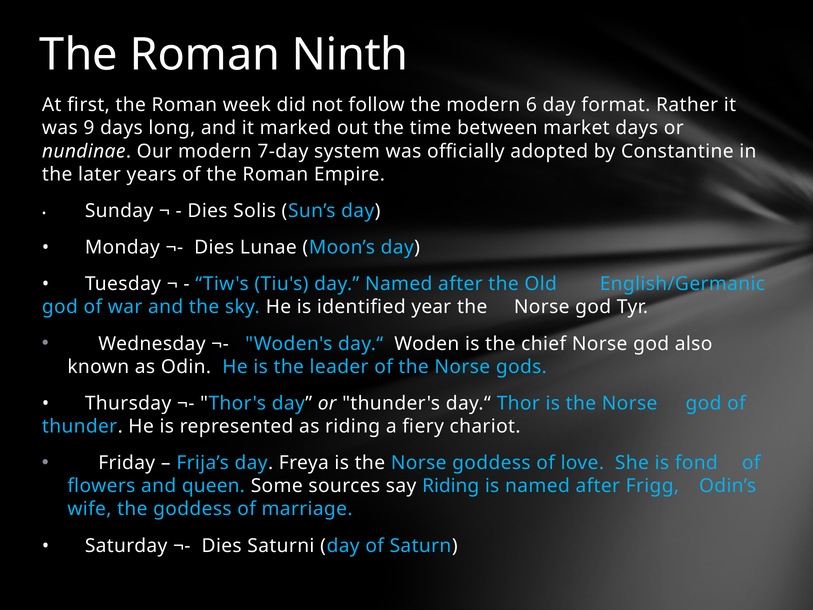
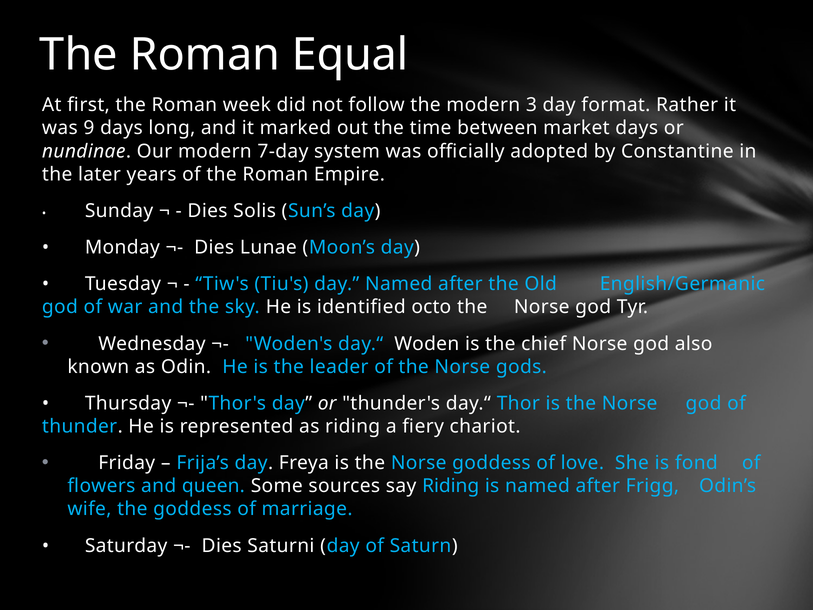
Ninth: Ninth -> Equal (350, 55)
6: 6 -> 3 (531, 105)
year: year -> octo (431, 307)
